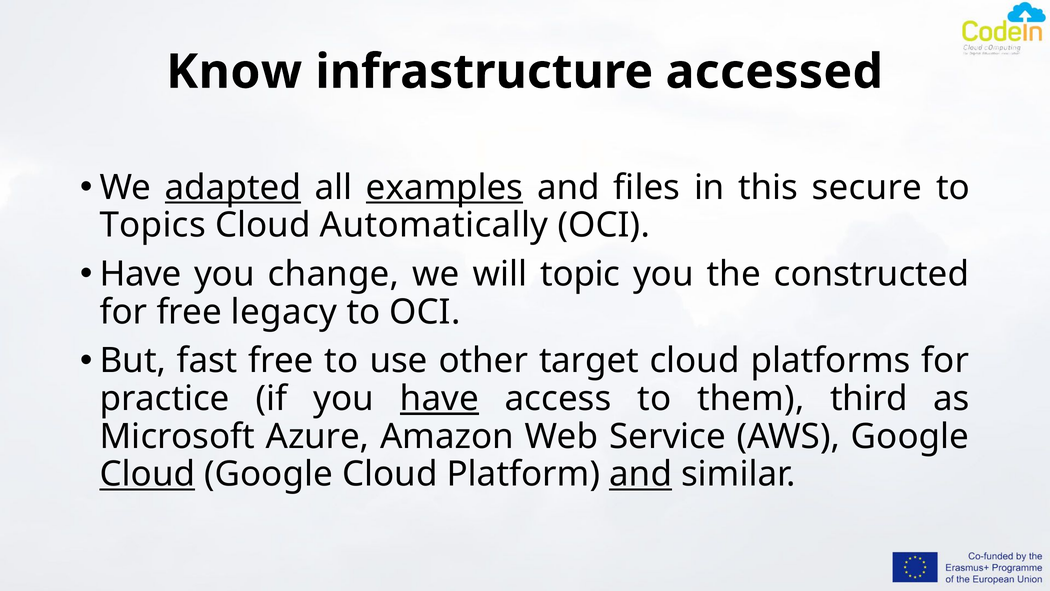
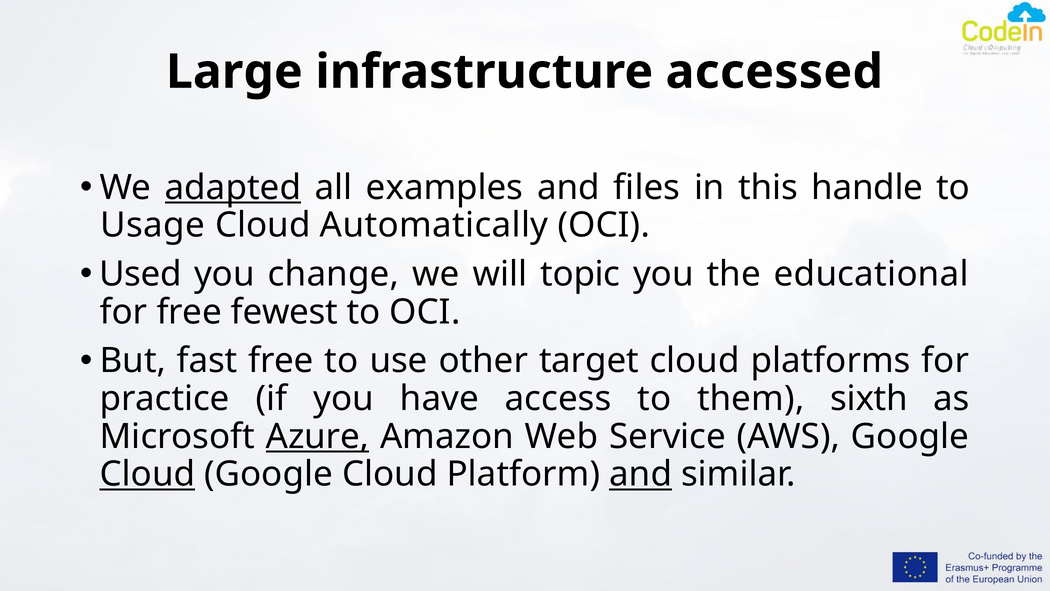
Know: Know -> Large (234, 72)
examples underline: present -> none (445, 187)
secure: secure -> handle (867, 187)
Topics: Topics -> Usage (153, 225)
Have: Have -> Used (141, 274)
constructed: constructed -> educational (871, 274)
legacy: legacy -> fewest (284, 312)
have underline: present -> none (439, 398)
third: third -> sixth (869, 398)
Azure underline: none -> present (318, 436)
